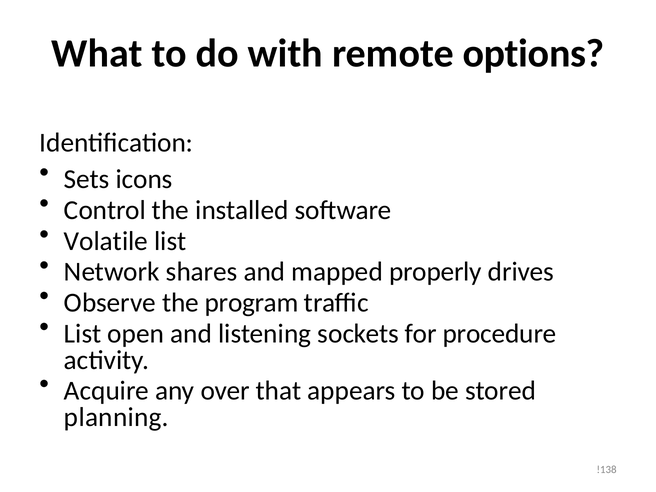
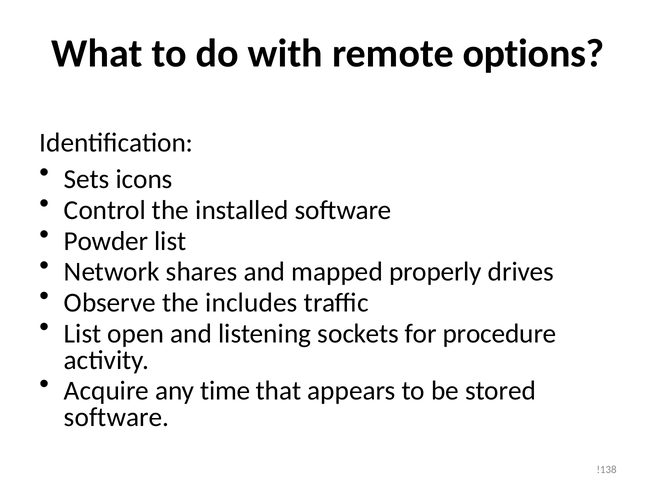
Volatile: Volatile -> Powder (106, 241)
program: program -> includes (251, 303)
over: over -> time (225, 391)
planning: planning -> software (117, 417)
